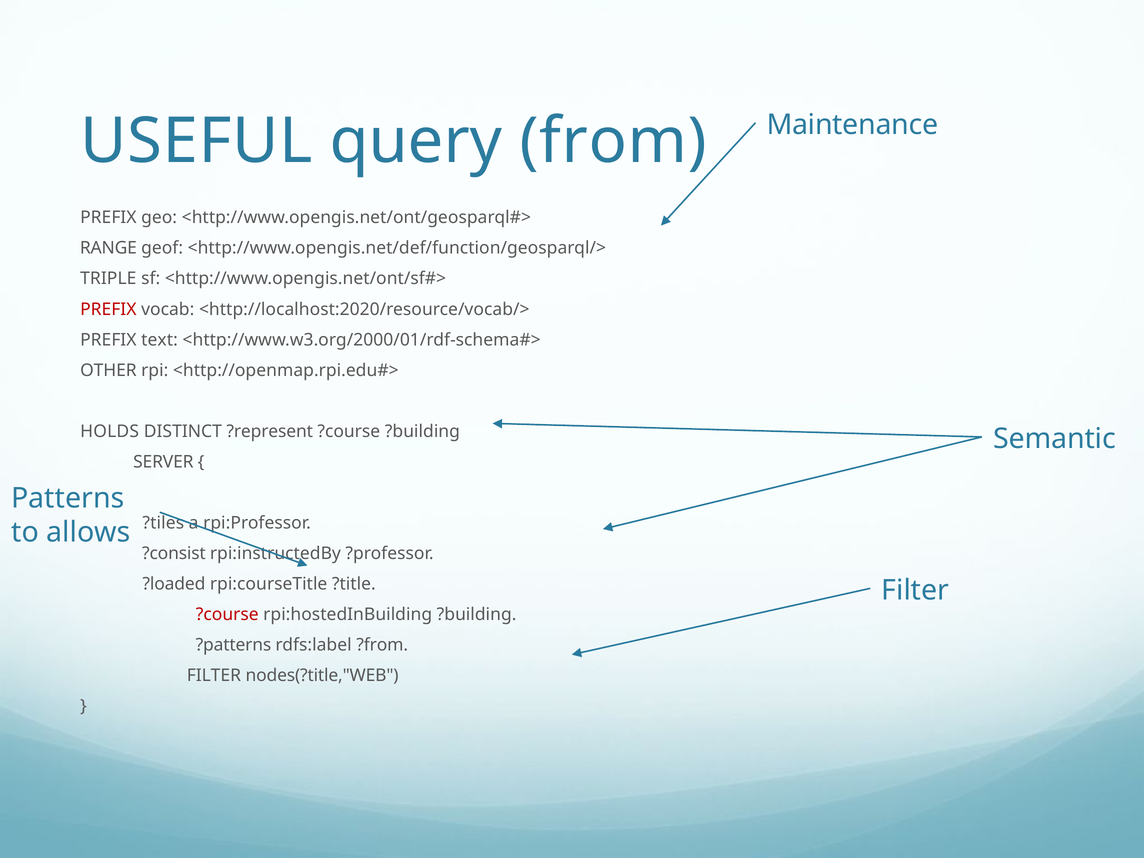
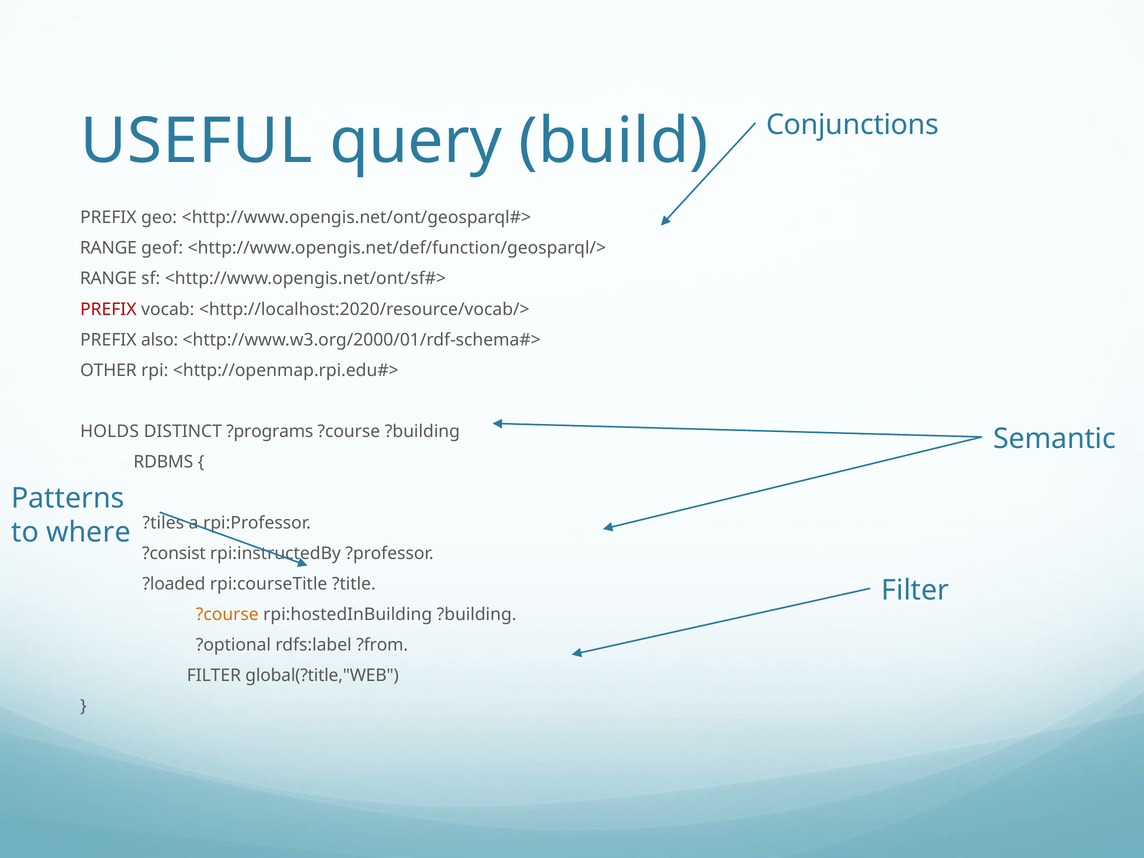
Maintenance: Maintenance -> Conjunctions (852, 125)
from: from -> build (614, 141)
TRIPLE: TRIPLE -> RANGE (108, 279)
text: text -> also (160, 340)
?represent: ?represent -> ?programs (270, 431)
SERVER: SERVER -> RDBMS (163, 462)
allows: allows -> where (88, 533)
?course colour: red -> orange (227, 615)
?patterns: ?patterns -> ?optional (233, 645)
nodes(?title,"WEB: nodes(?title,"WEB -> global(?title,"WEB (322, 676)
